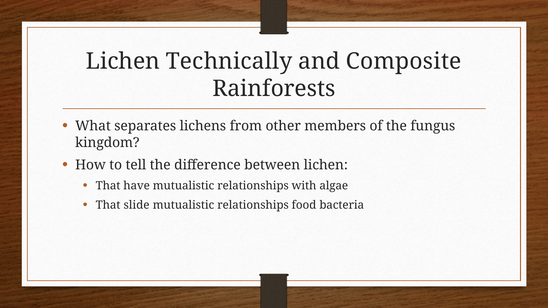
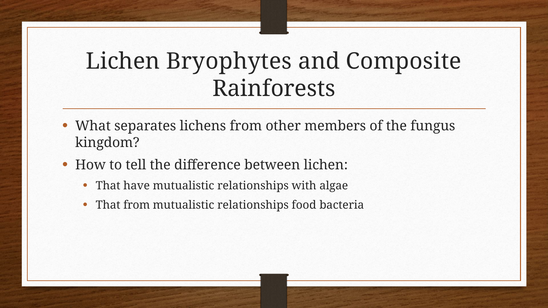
Technically: Technically -> Bryophytes (229, 61)
That slide: slide -> from (137, 205)
